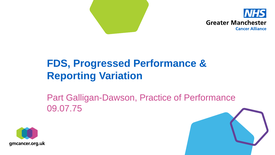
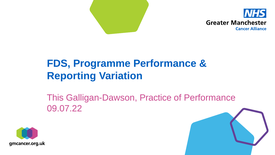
Progressed: Progressed -> Programme (102, 63)
Part: Part -> This (55, 97)
09.07.75: 09.07.75 -> 09.07.22 (64, 108)
